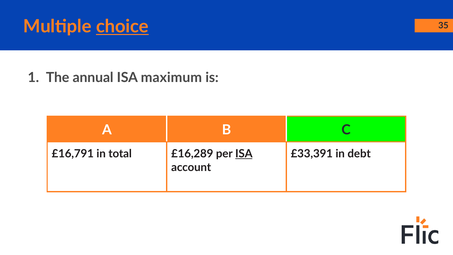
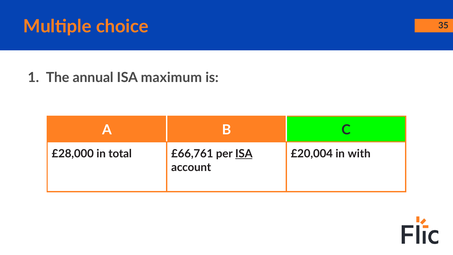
choice underline: present -> none (122, 27)
£16,791: £16,791 -> £28,000 (73, 154)
£16,289: £16,289 -> £66,761 (192, 154)
£33,391: £33,391 -> £20,004 (312, 154)
debt: debt -> with (359, 154)
